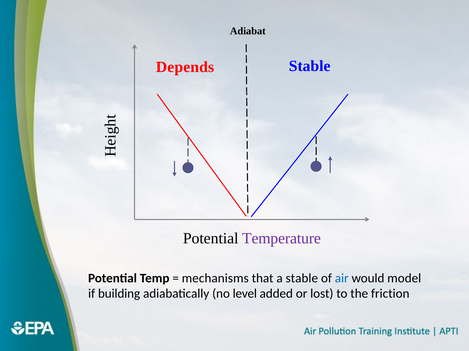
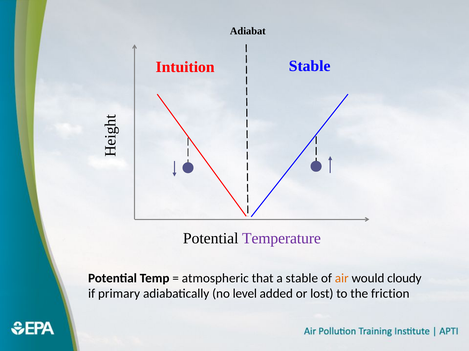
Depends: Depends -> Intuition (185, 67)
mechanisms: mechanisms -> atmospheric (215, 279)
air colour: blue -> orange (342, 279)
model: model -> cloudy (404, 279)
building: building -> primary (119, 294)
